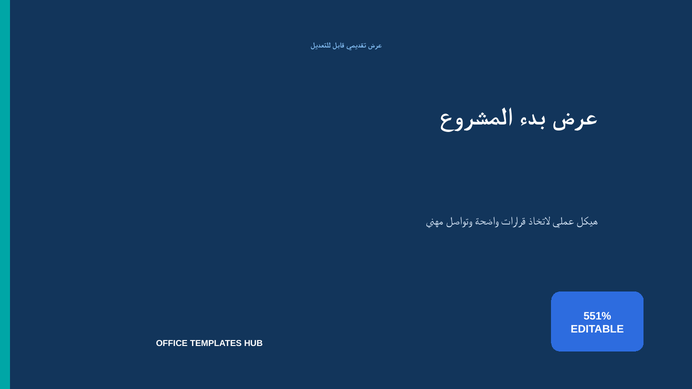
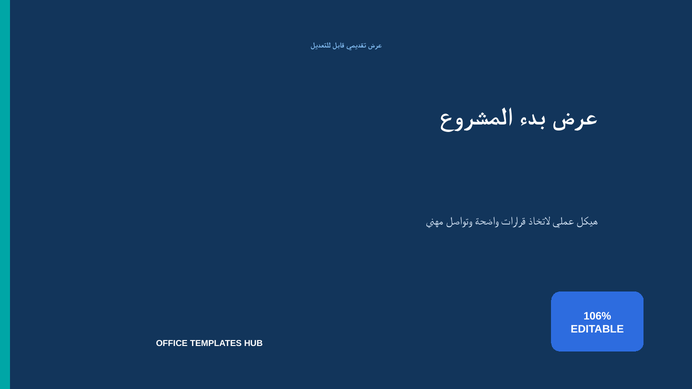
551%: 551% -> 106% (597, 316)
